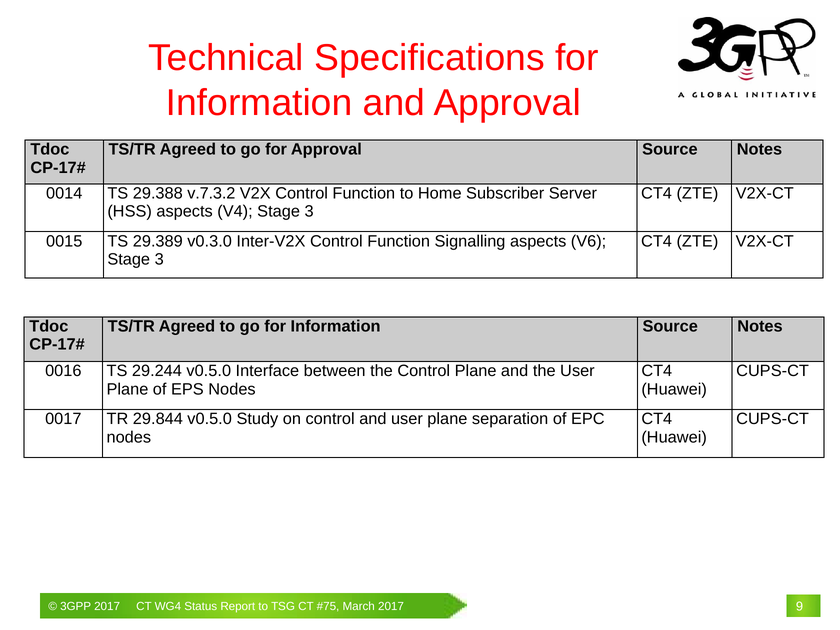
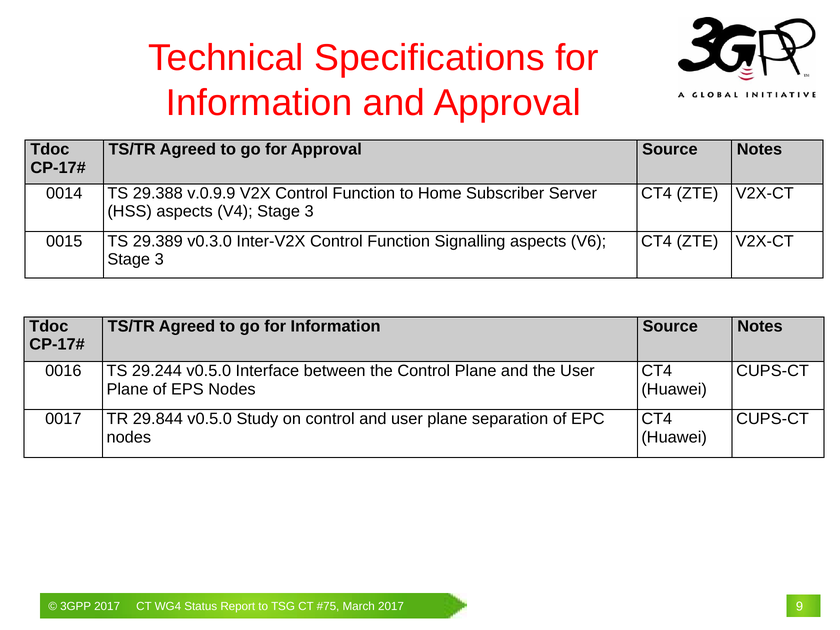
v.7.3.2: v.7.3.2 -> v.0.9.9 (211, 193)
